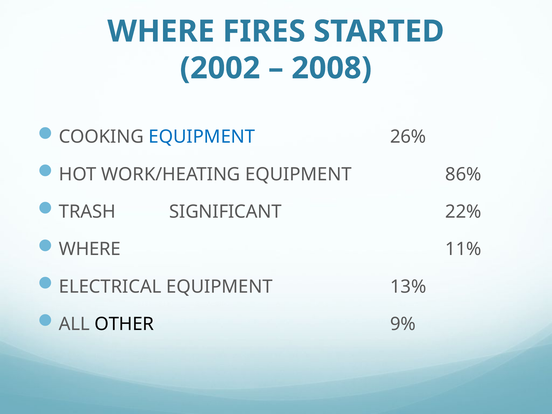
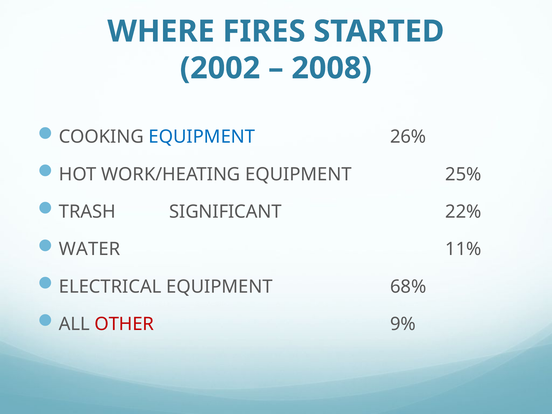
86%: 86% -> 25% (463, 174)
WHERE: WHERE -> WATER (90, 249)
13%: 13% -> 68% (408, 287)
OTHER colour: black -> red (124, 324)
